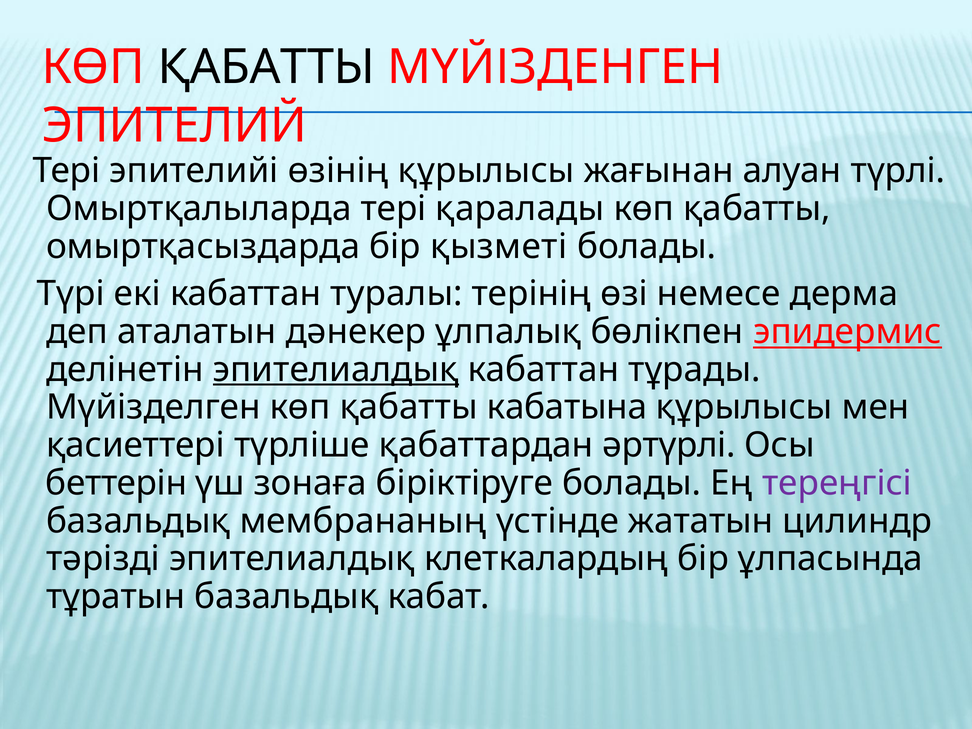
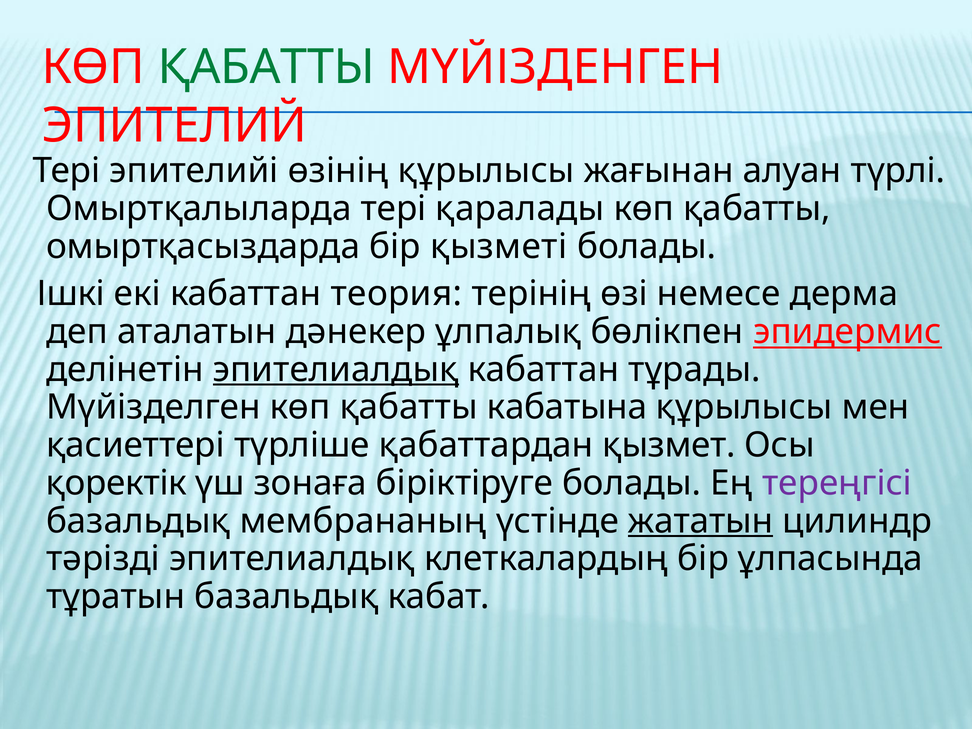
ҚАБАТТЫ colour: black -> green (266, 67)
Түрі: Түрі -> Ішкі (71, 294)
туралы: туралы -> теория (396, 294)
әртүрлі: әртүрлі -> қызмет (669, 445)
беттерін: беттерін -> қоректік (116, 483)
жататын underline: none -> present (701, 521)
